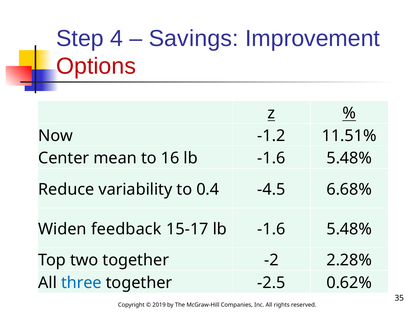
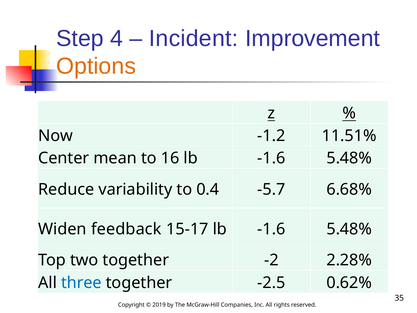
Savings: Savings -> Incident (194, 38)
Options colour: red -> orange (96, 66)
-4.5: -4.5 -> -5.7 (271, 189)
